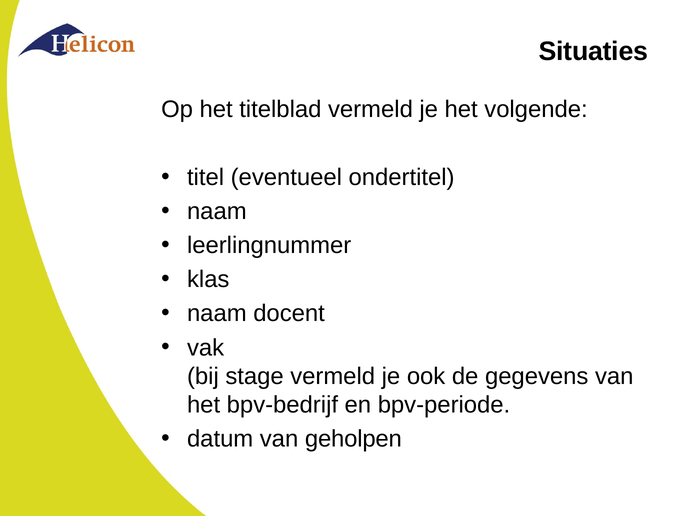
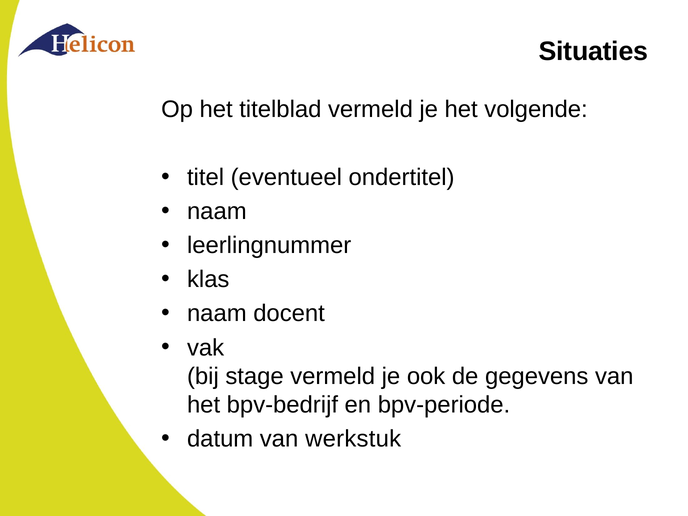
geholpen: geholpen -> werkstuk (353, 439)
